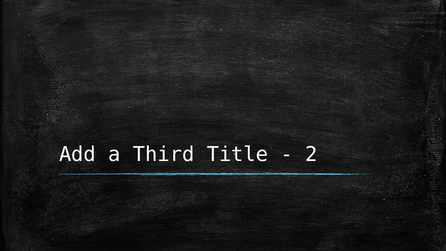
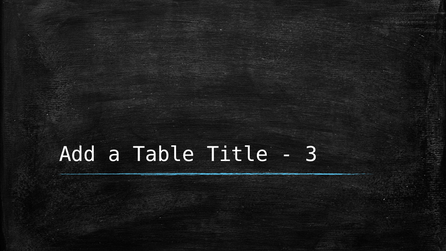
Third: Third -> Table (164, 154)
2: 2 -> 3 (311, 154)
